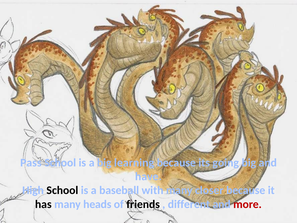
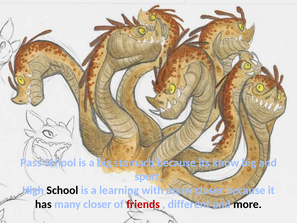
learning: learning -> stomach (134, 162)
going: going -> know (226, 162)
have: have -> sport (149, 176)
baseball: baseball -> learning (119, 190)
heads: heads -> closer (97, 204)
friends colour: black -> red (143, 204)
more colour: red -> black (248, 204)
